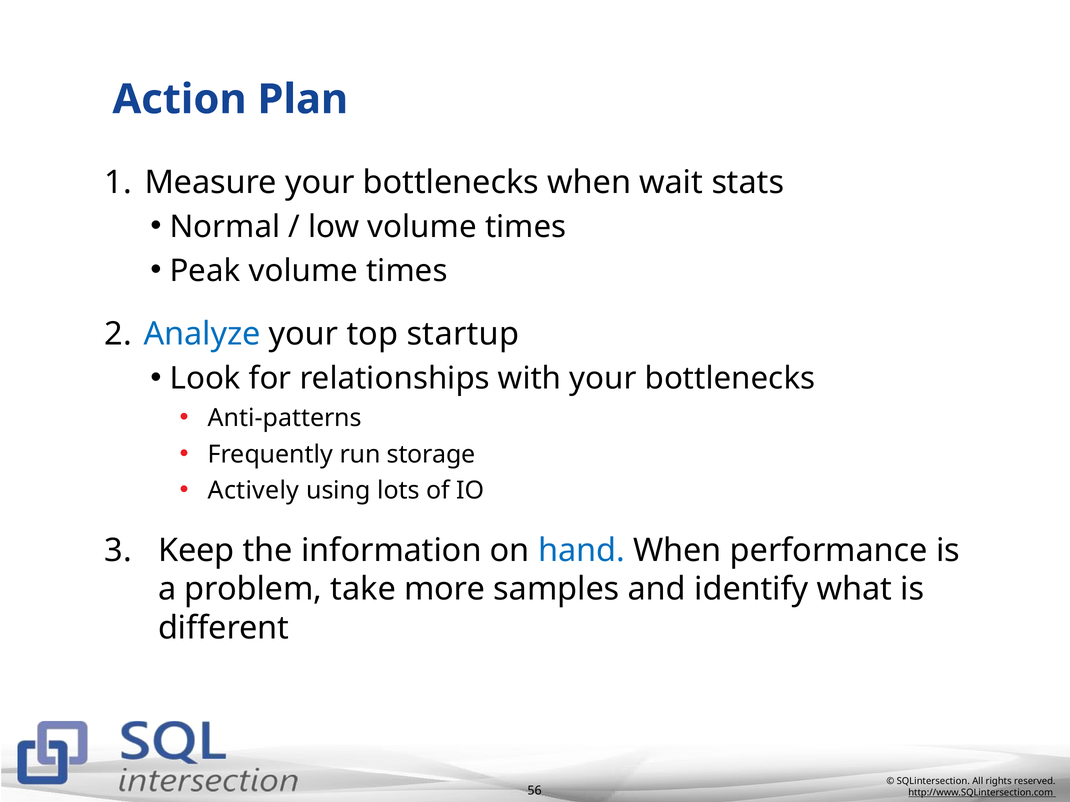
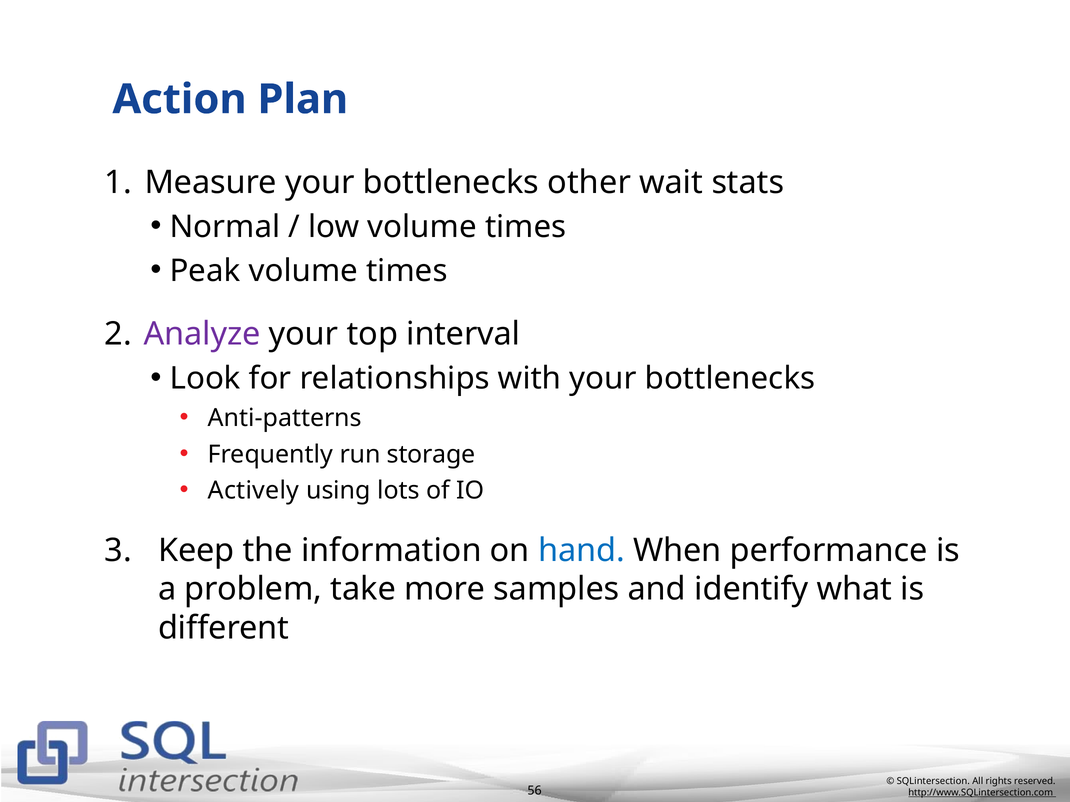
bottlenecks when: when -> other (589, 183)
Analyze colour: blue -> purple (202, 334)
startup: startup -> interval (463, 334)
